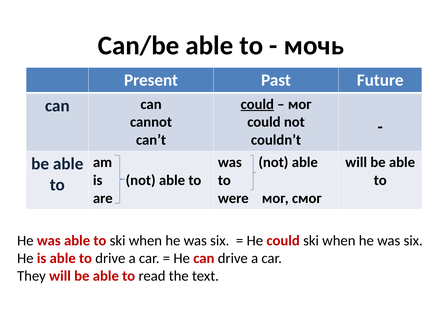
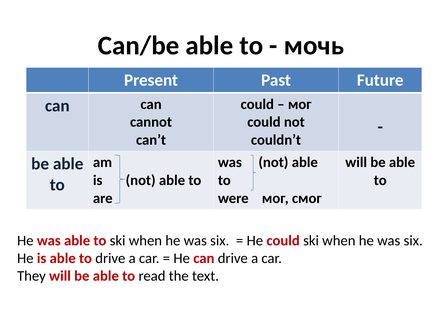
could underline: present -> none (257, 104)
